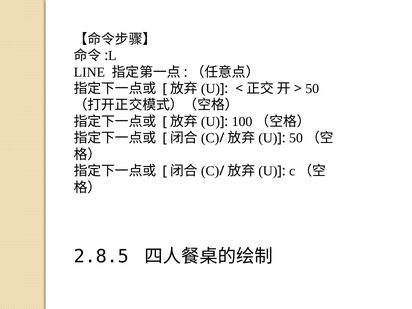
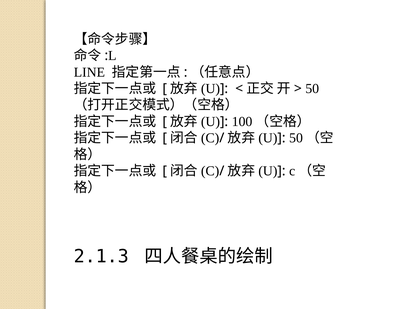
2.8.5: 2.8.5 -> 2.1.3 (101, 257)
